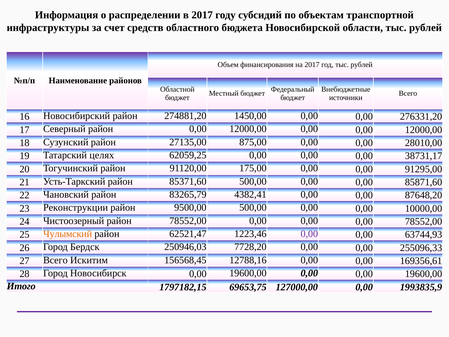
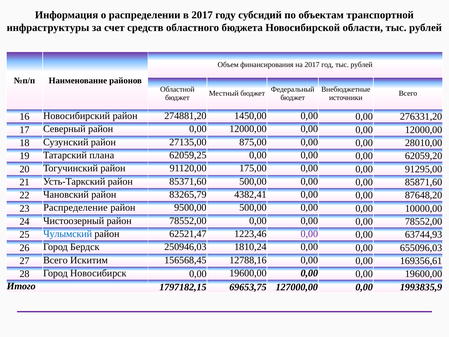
целях: целях -> плана (102, 155)
38731,17: 38731,17 -> 62059,20 (424, 156)
Реконструкции: Реконструкции -> Распределение (76, 208)
Чулымский colour: orange -> blue (68, 234)
7728,20: 7728,20 -> 1810,24 (250, 247)
255096,33: 255096,33 -> 655096,03 (421, 248)
